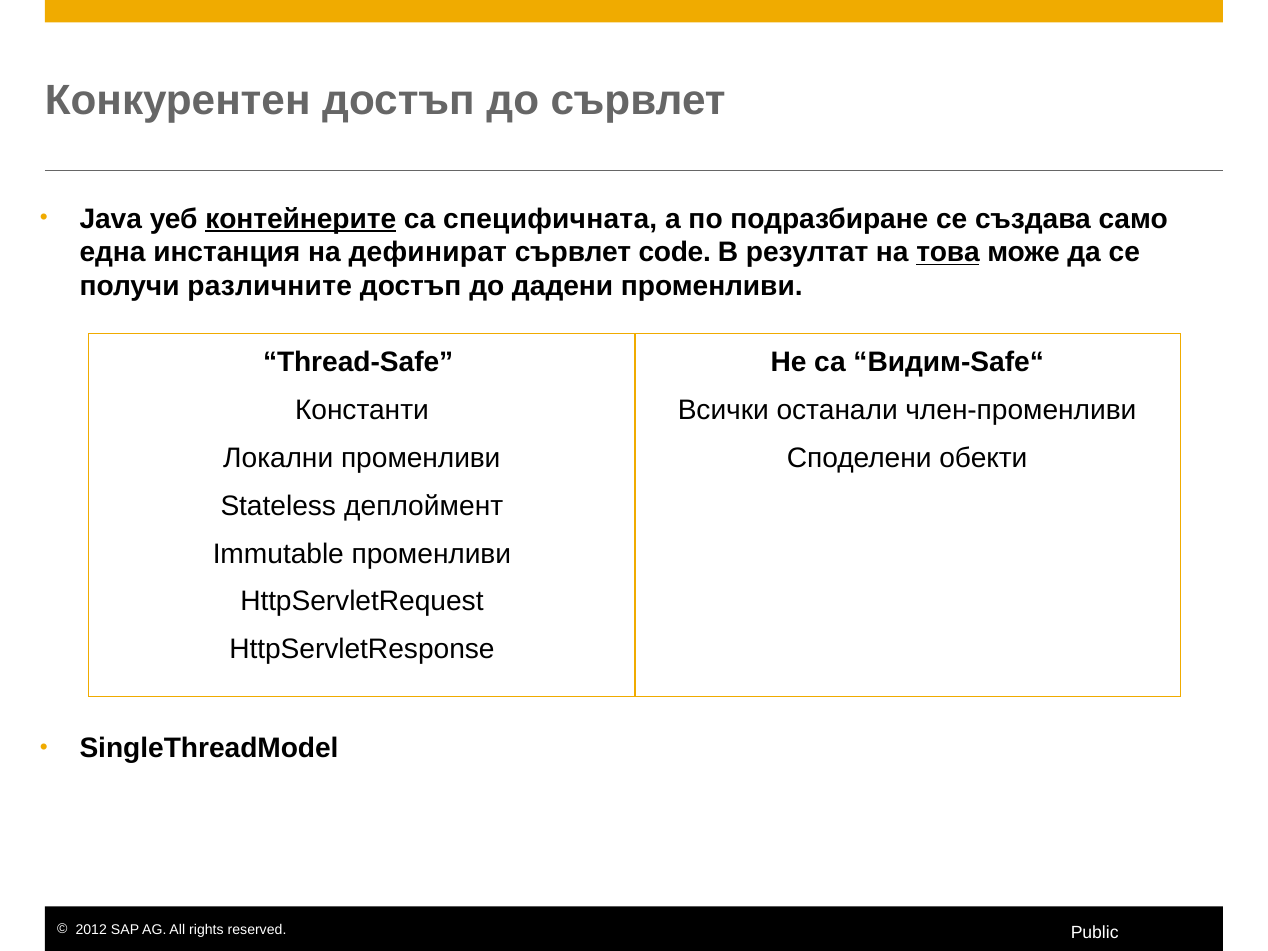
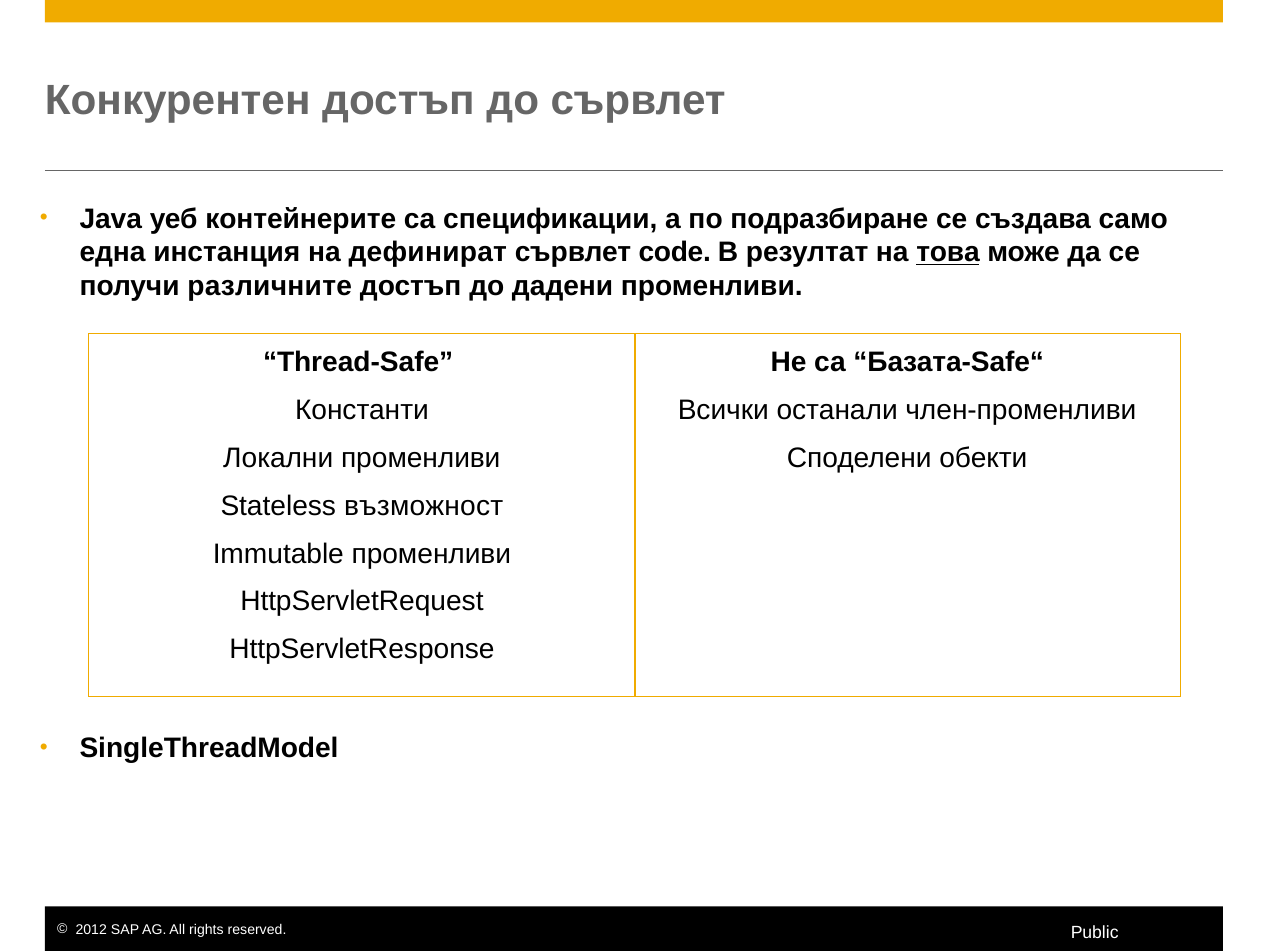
контейнерите underline: present -> none (301, 219)
специфичната: специфичната -> спецификации (550, 219)
Видим-Safe“: Видим-Safe“ -> Базата-Safe“ (949, 362)
деплоймент: деплоймент -> възможност (424, 506)
